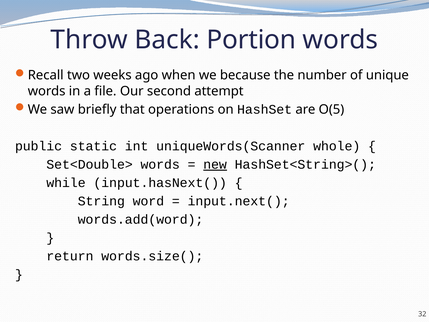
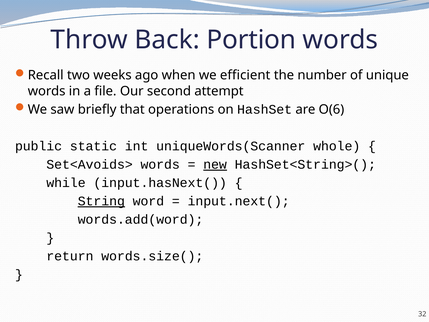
because: because -> efficient (245, 75)
O(5: O(5 -> O(6 (331, 109)
Set<Double>: Set<Double> -> Set<Avoids> (90, 164)
String underline: none -> present (101, 201)
